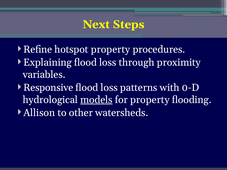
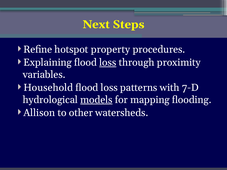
loss underline: none -> present (108, 63)
Responsive: Responsive -> Household (48, 88)
0-D: 0-D -> 7-D (190, 88)
for property: property -> mapping (150, 100)
